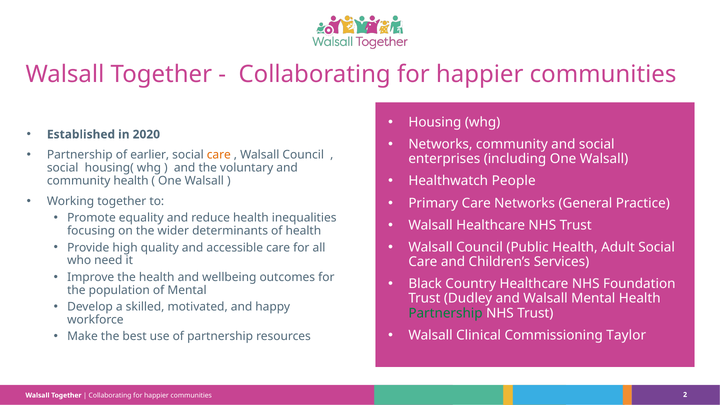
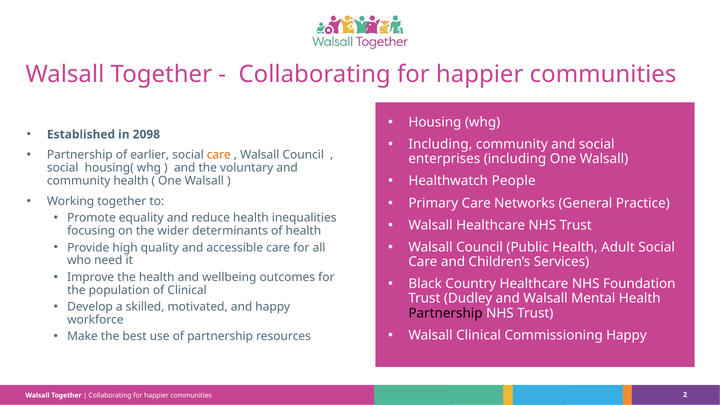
2020: 2020 -> 2098 (146, 134)
Networks: Networks -> Including (440, 144)
of Mental: Mental -> Clinical (187, 290)
Partnership colour: green -> black (446, 313)
Commissioning Taylor: Taylor -> Happy (626, 335)
